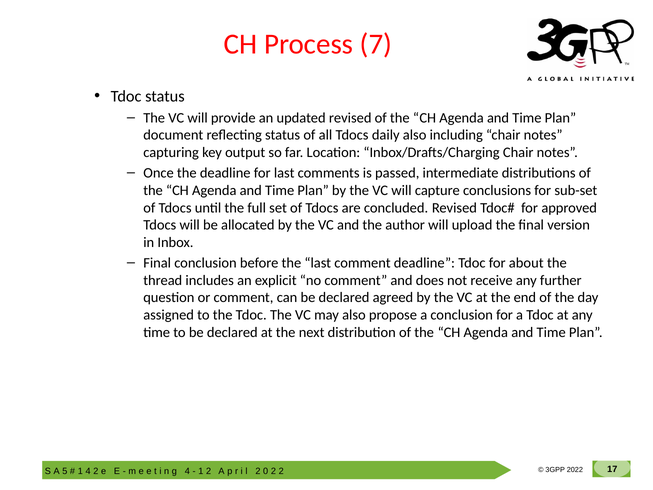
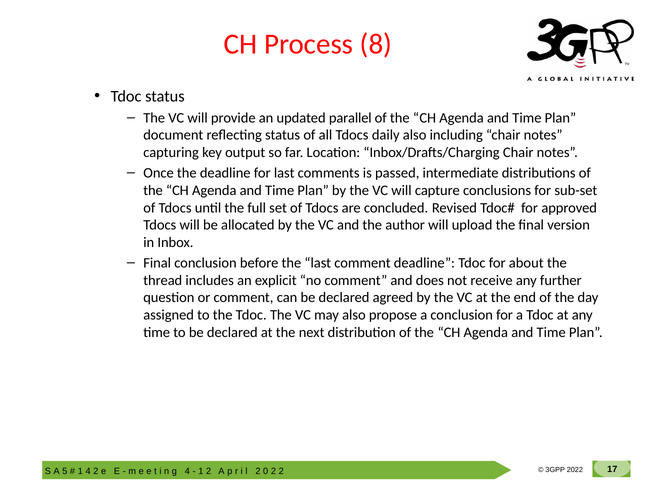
7: 7 -> 8 (376, 44)
updated revised: revised -> parallel (350, 118)
